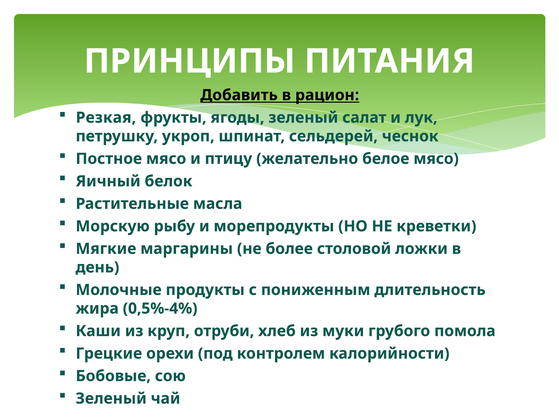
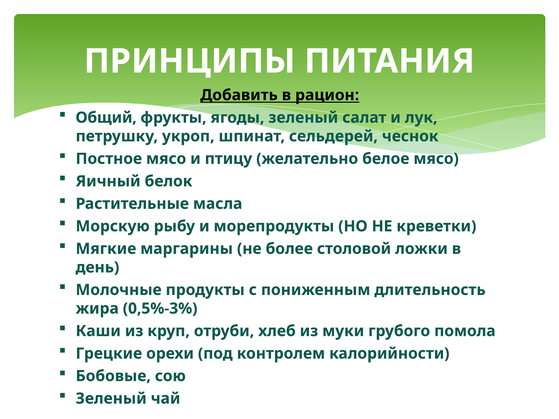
Резкая: Резкая -> Общий (106, 118)
0,5%-4%: 0,5%-4% -> 0,5%-3% (160, 309)
